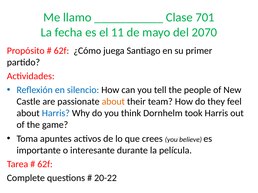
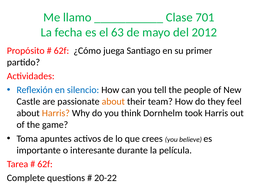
11: 11 -> 63 (118, 32)
2070: 2070 -> 2012 (204, 32)
Harris colour: blue -> orange (56, 113)
